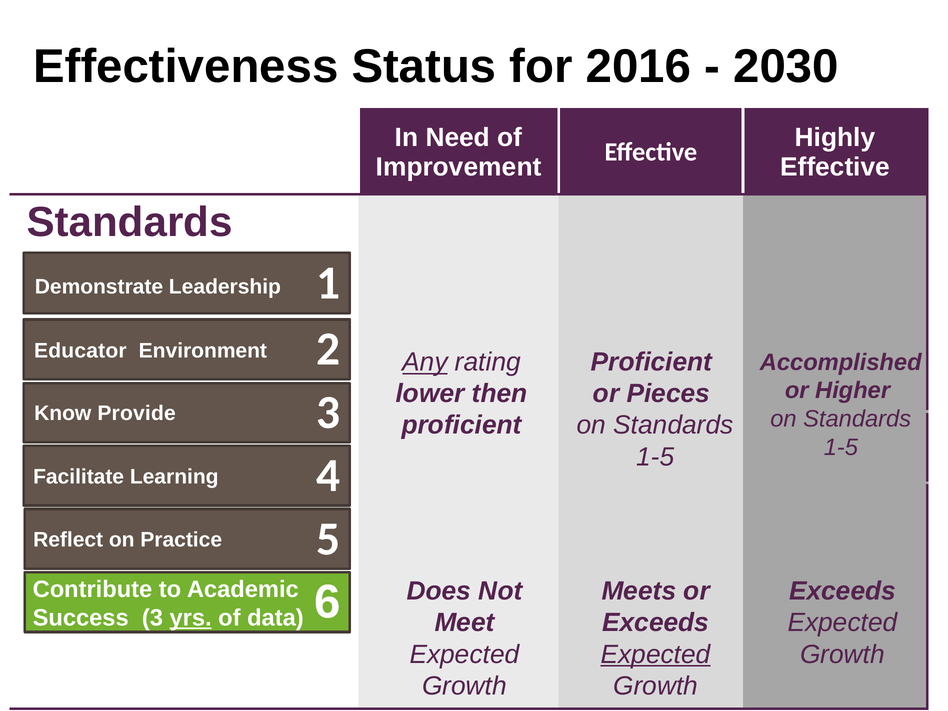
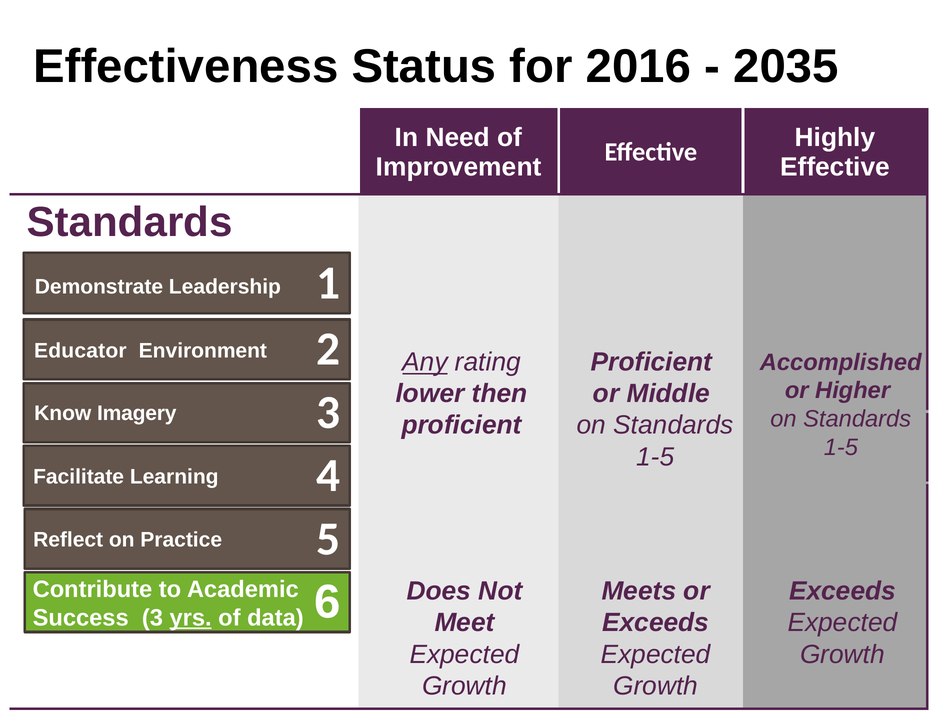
2030: 2030 -> 2035 (786, 67)
Pieces: Pieces -> Middle (668, 394)
Provide: Provide -> Imagery (137, 413)
Expected underline: present -> none (656, 654)
